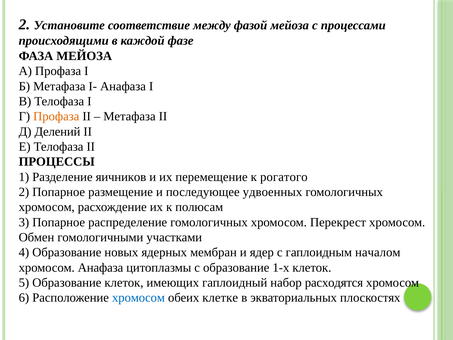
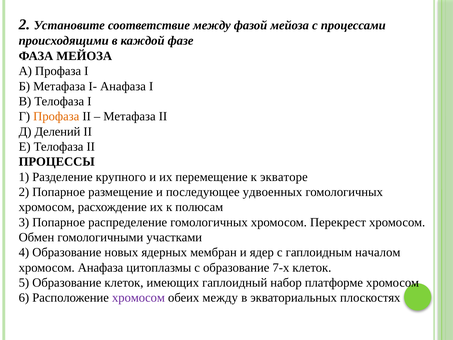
яичников: яичников -> крупного (121, 177)
рогатого: рогатого -> экваторе (284, 177)
1-х: 1-х -> 7-х (281, 267)
расходятся: расходятся -> платформе (334, 283)
хромосом colour: blue -> purple (138, 298)
обеих клетке: клетке -> между (220, 298)
